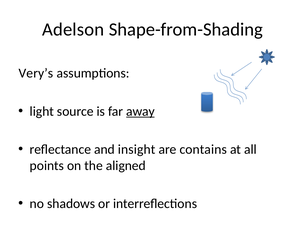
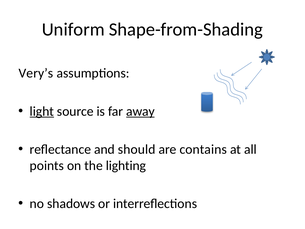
Adelson: Adelson -> Uniform (73, 30)
light underline: none -> present (42, 111)
insight: insight -> should (137, 149)
aligned: aligned -> lighting (126, 165)
